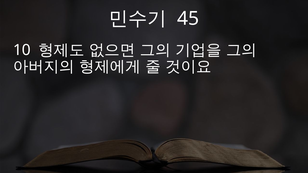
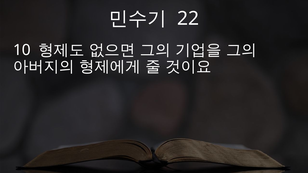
45: 45 -> 22 (188, 19)
